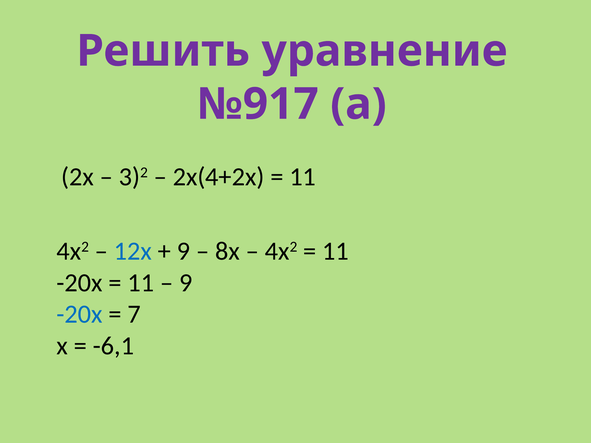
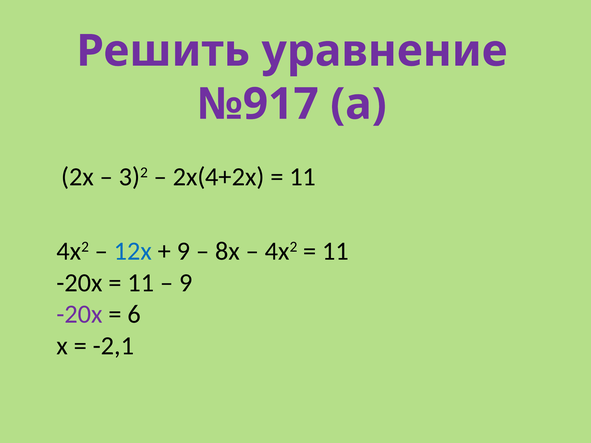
-20х colour: blue -> purple (80, 314)
7: 7 -> 6 (134, 314)
-6,1: -6,1 -> -2,1 (114, 346)
